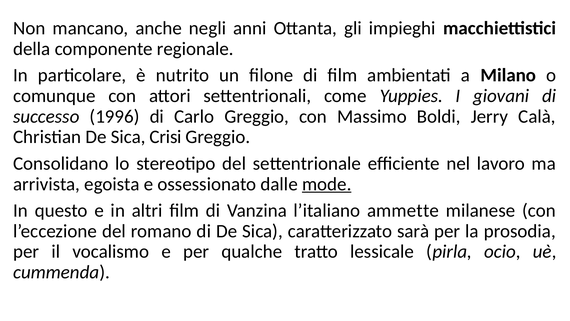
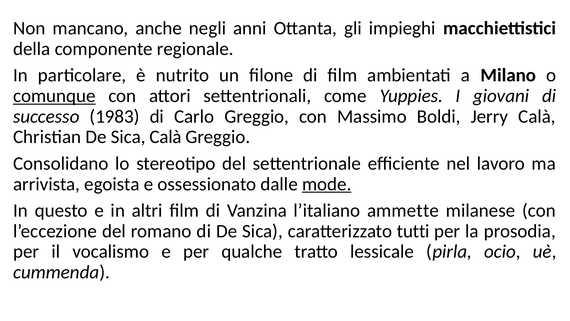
comunque underline: none -> present (54, 96)
1996: 1996 -> 1983 (115, 116)
Sica Crisi: Crisi -> Calà (166, 137)
sarà: sarà -> tutti (413, 231)
